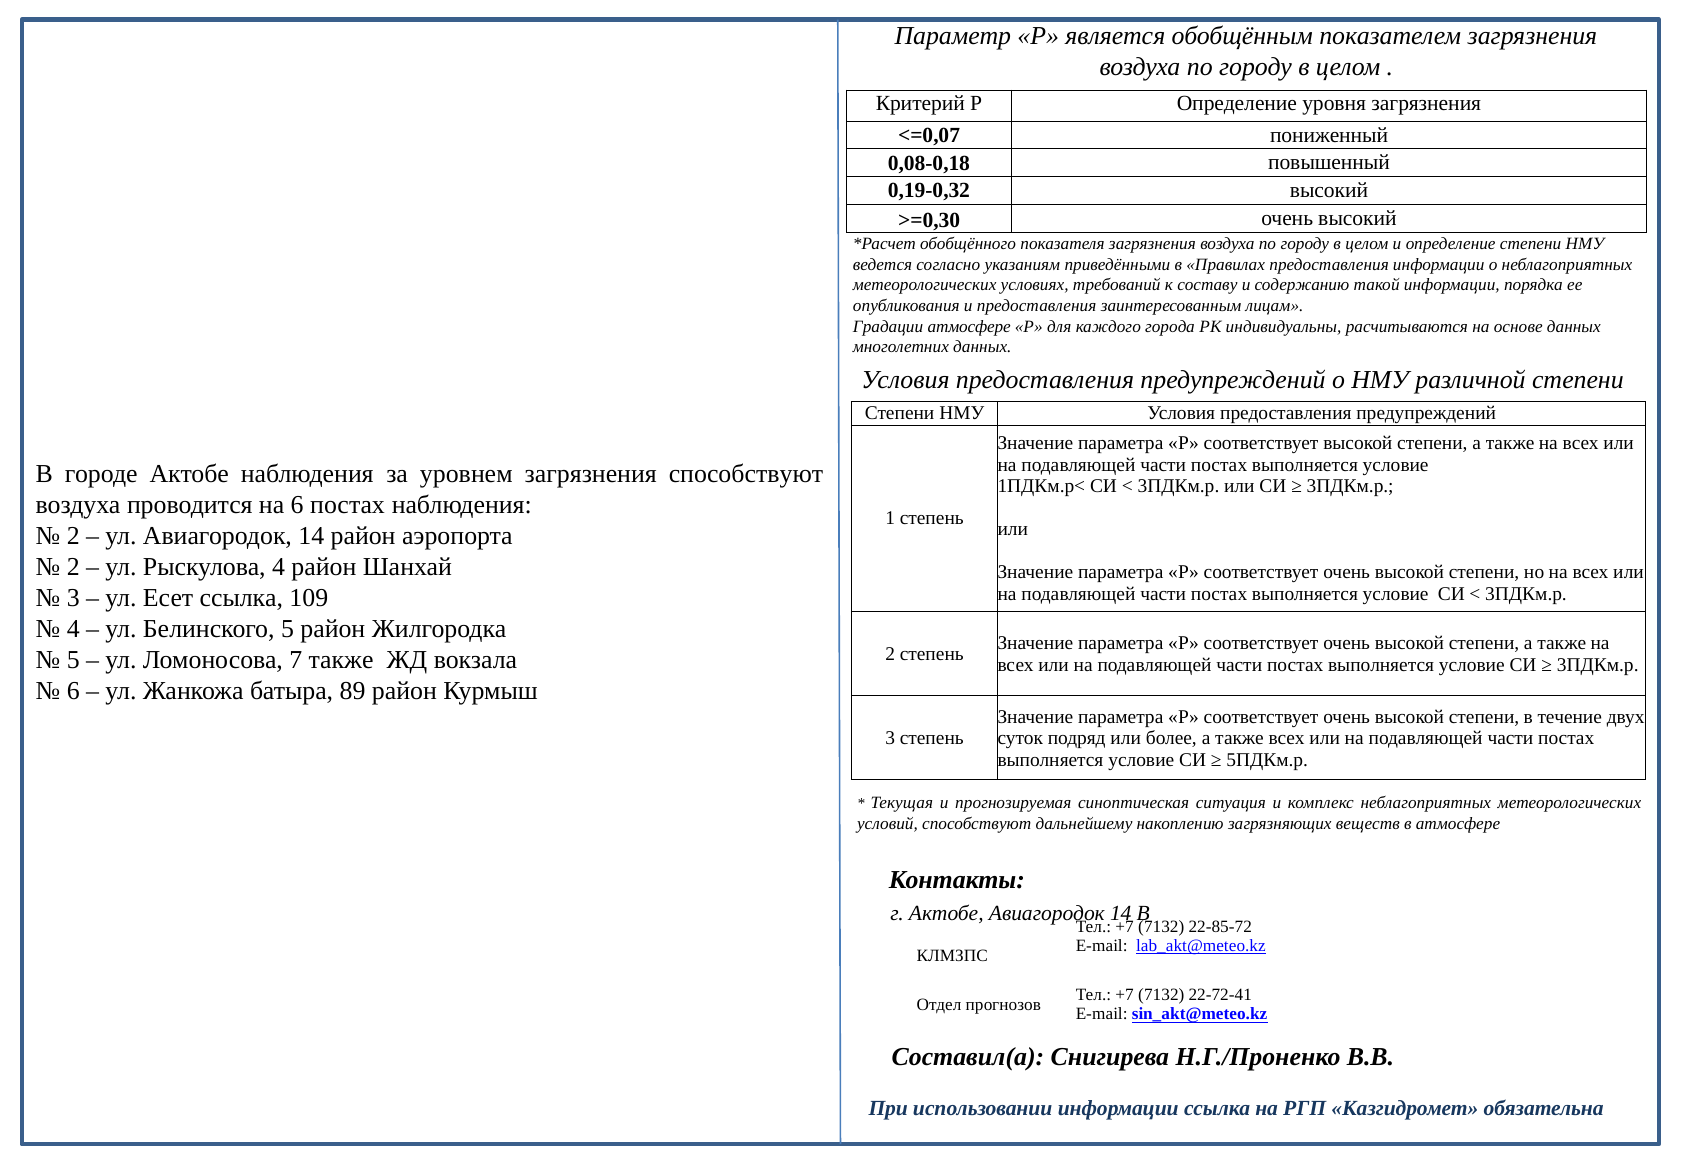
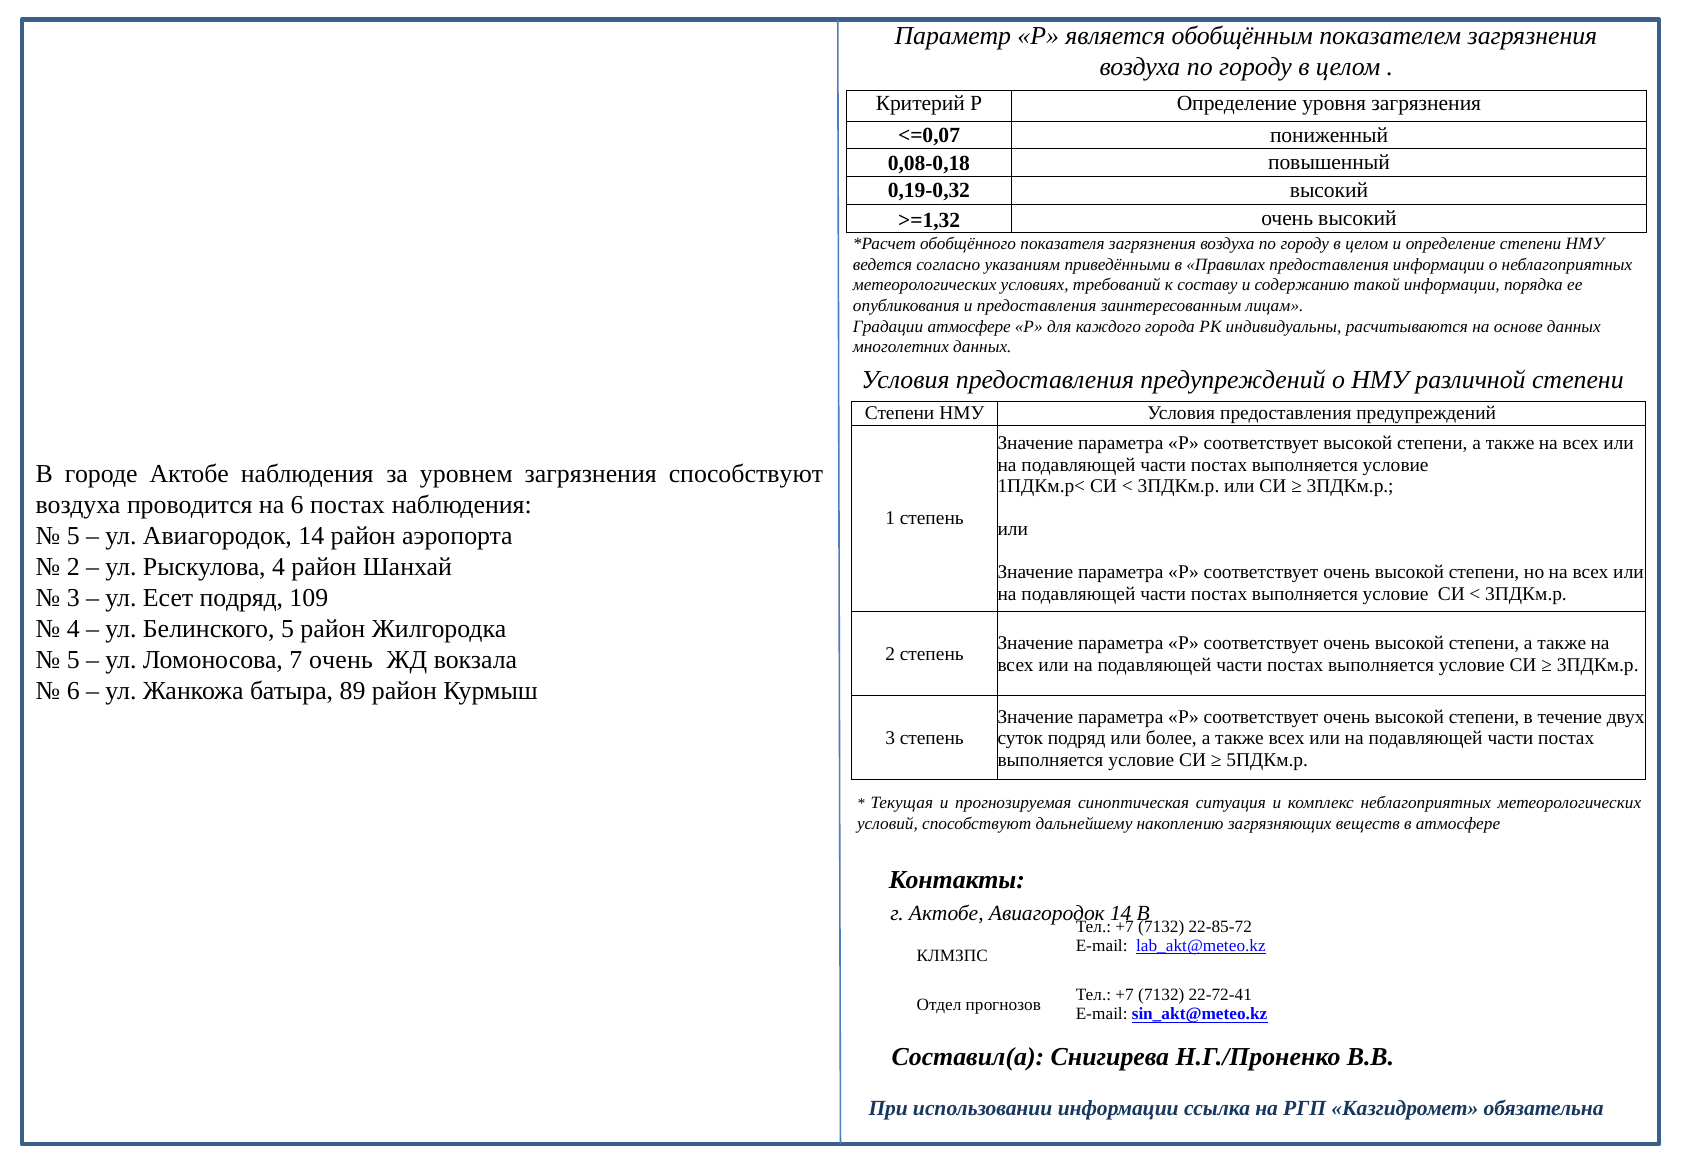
>=0,30: >=0,30 -> >=1,32 (929, 220)
2: 2 -> 5 (73, 536)
Есет ссылка: ссылка -> подряд (241, 598)
7 также: также -> очень (341, 660)
